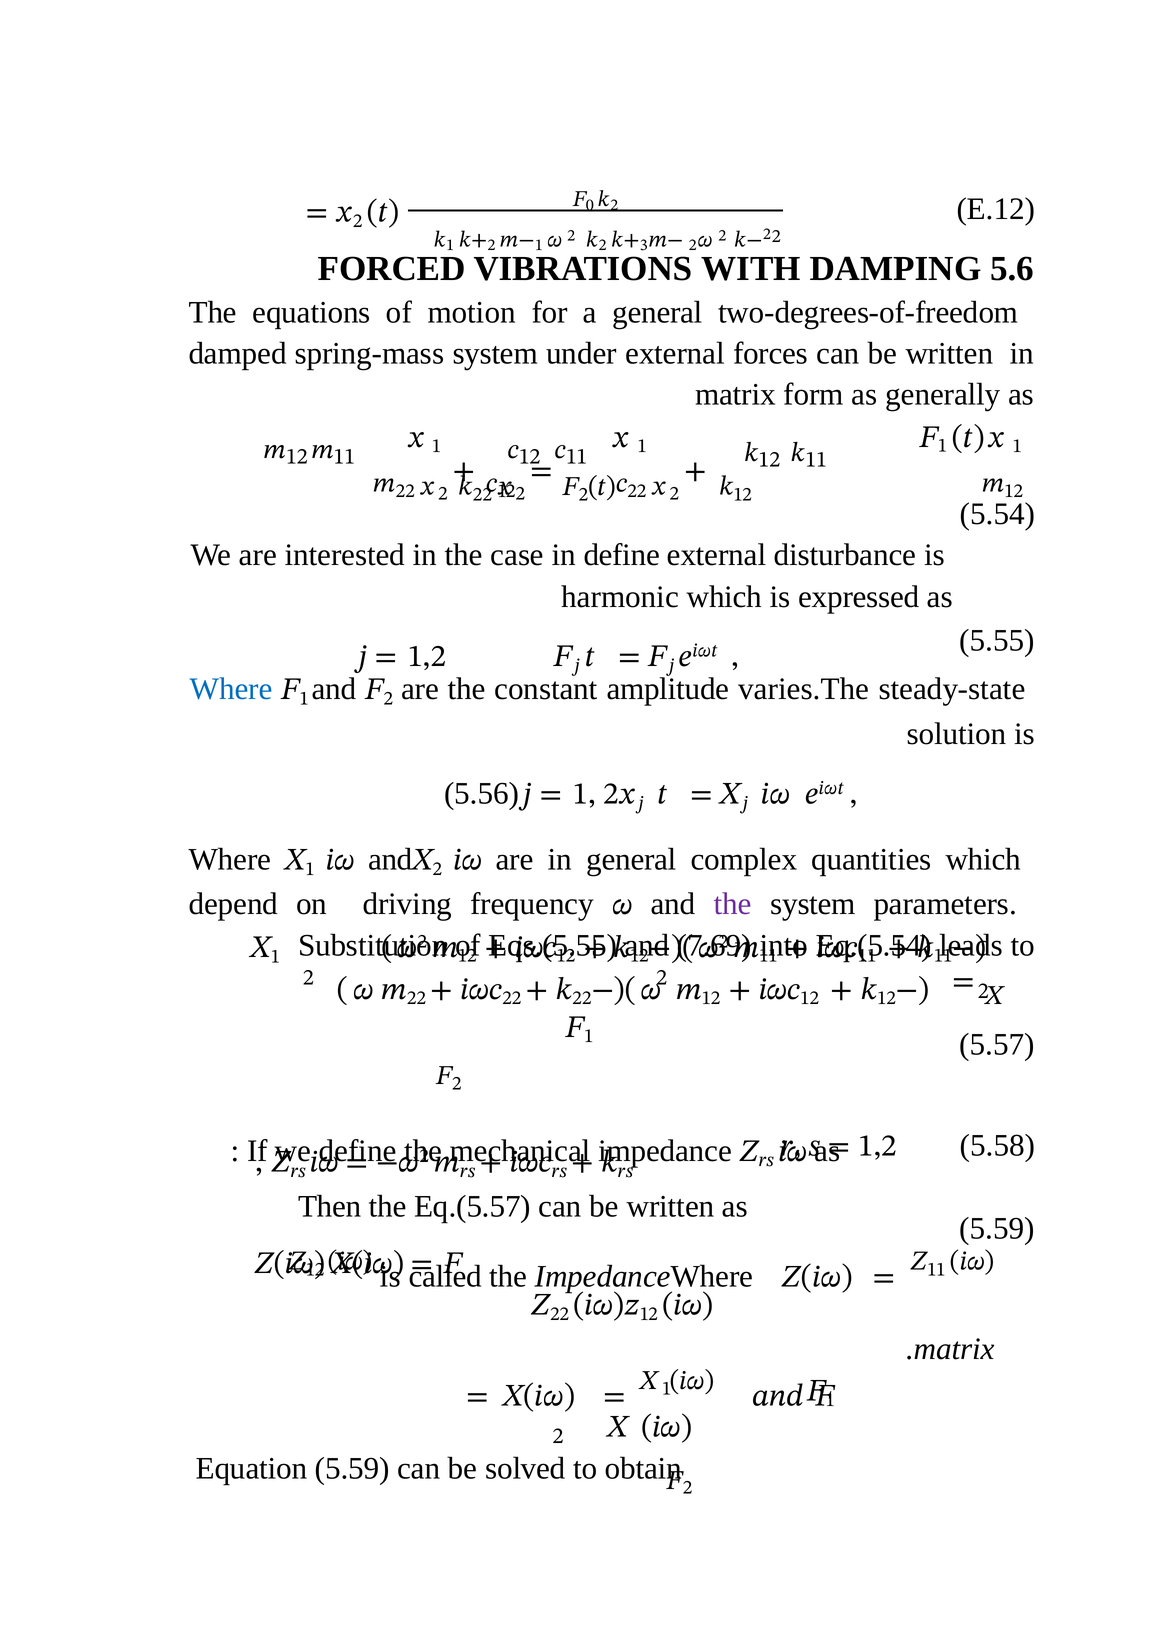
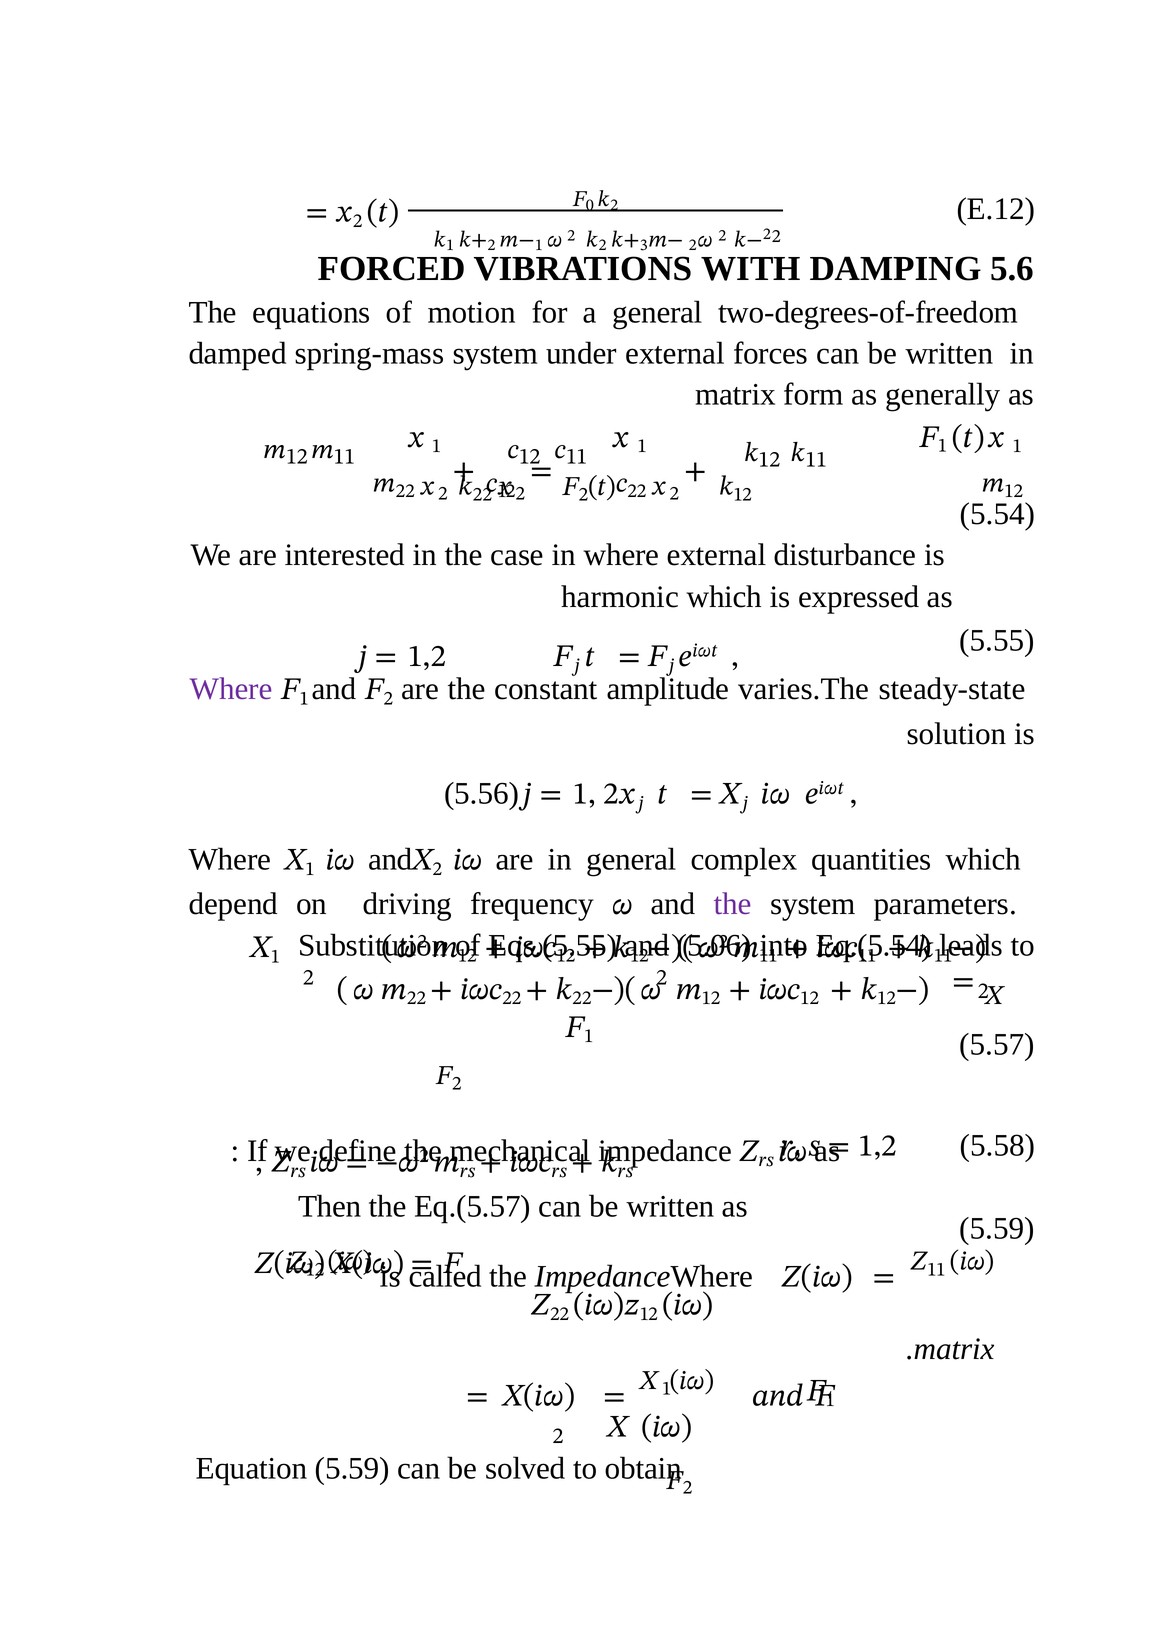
in define: define -> where (622, 555)
Where colour: blue -> purple (231, 689)
7.69: 7.69 -> 5.06 (714, 945)
